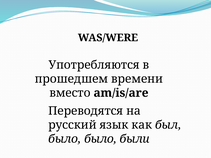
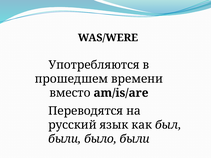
было: было -> были (65, 139)
